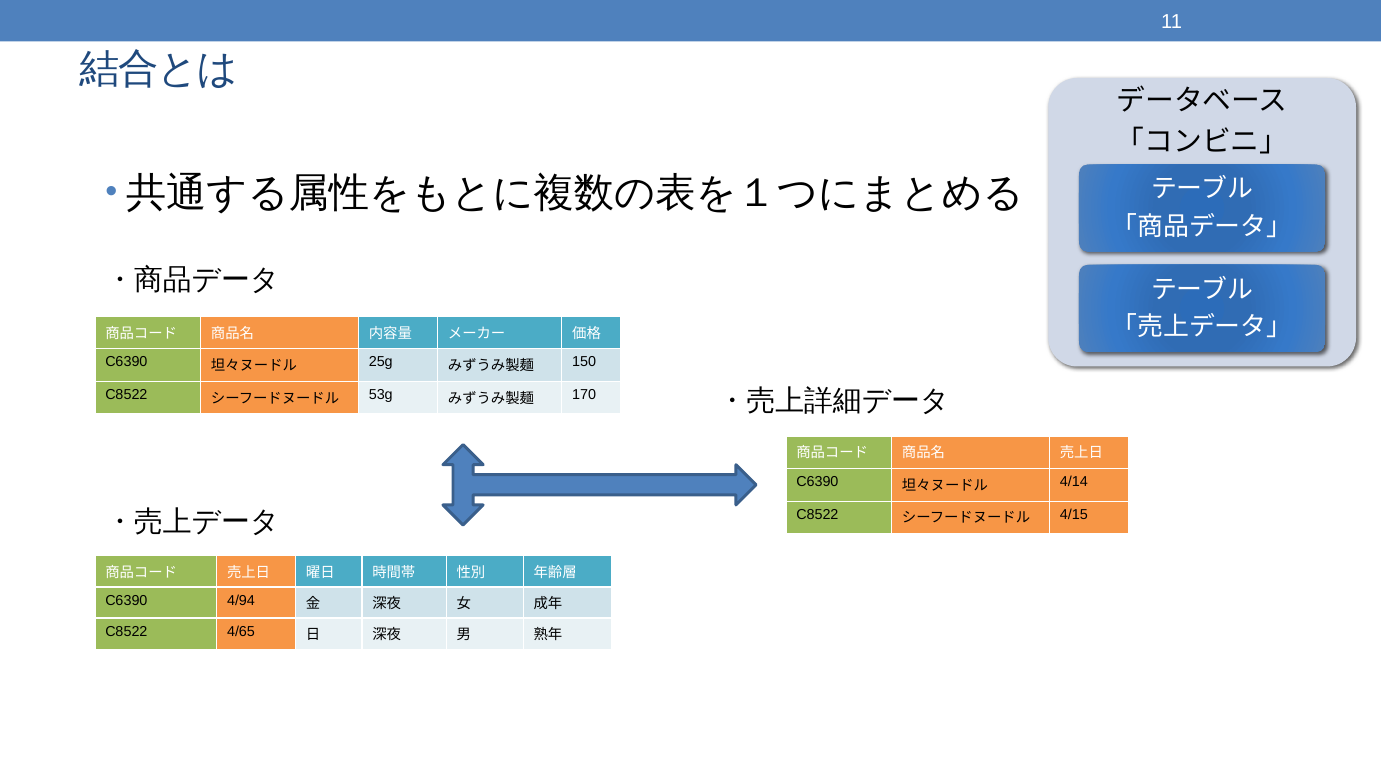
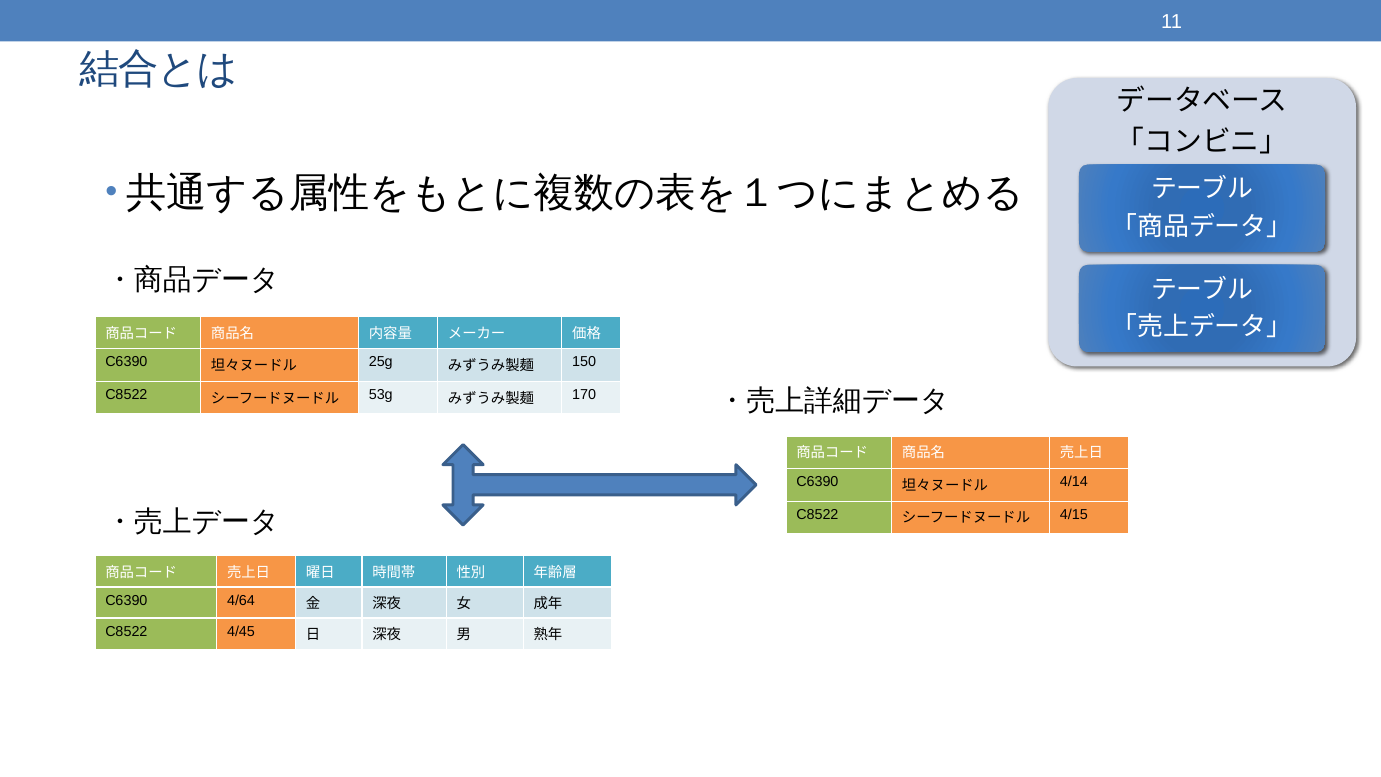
4/94: 4/94 -> 4/64 (241, 600)
4/65: 4/65 -> 4/45 (241, 631)
